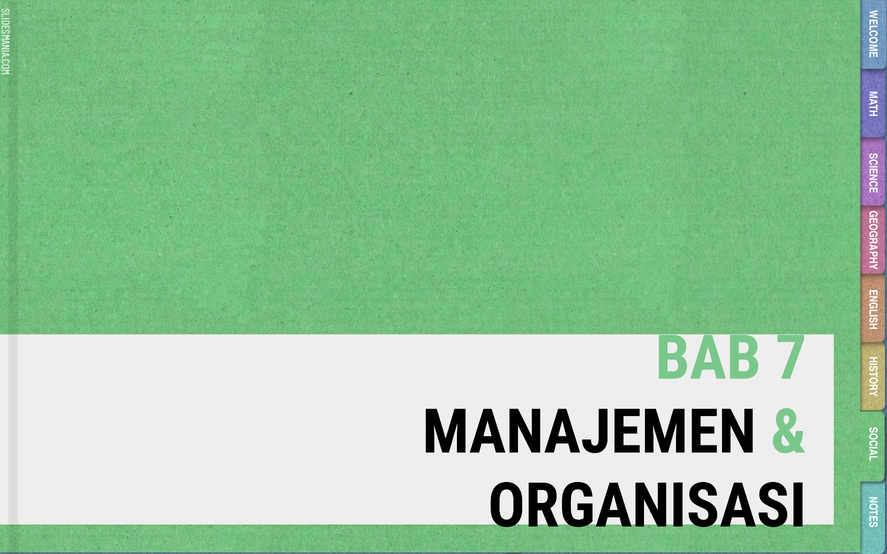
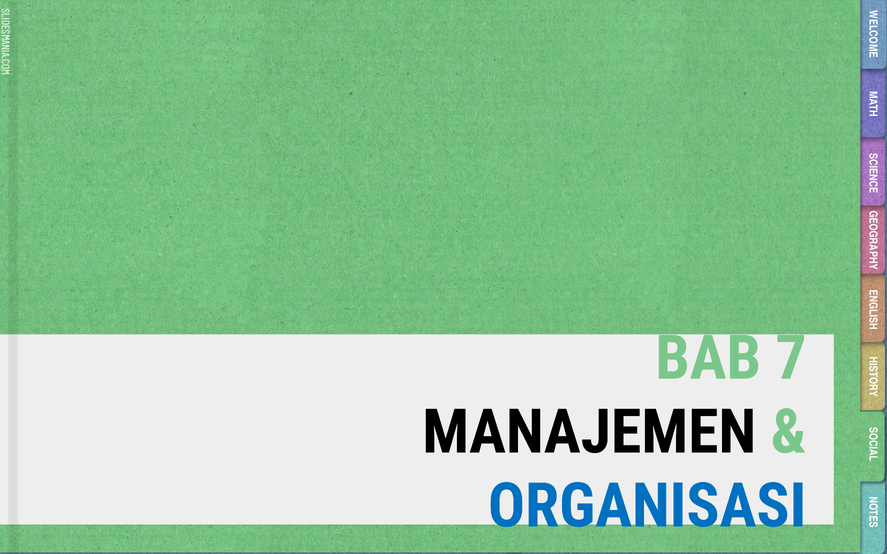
ORGANISASI colour: black -> blue (647, 506)
